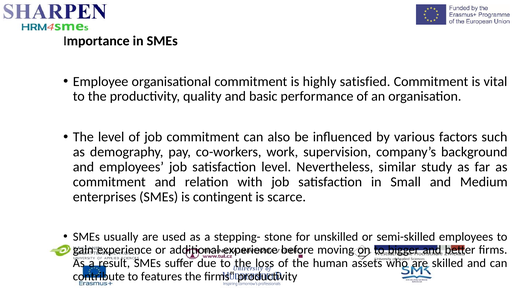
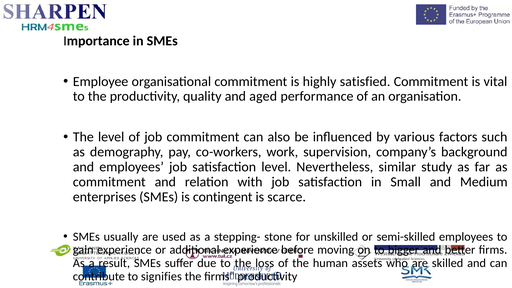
basic: basic -> aged (263, 96)
features: features -> signifies (161, 276)
